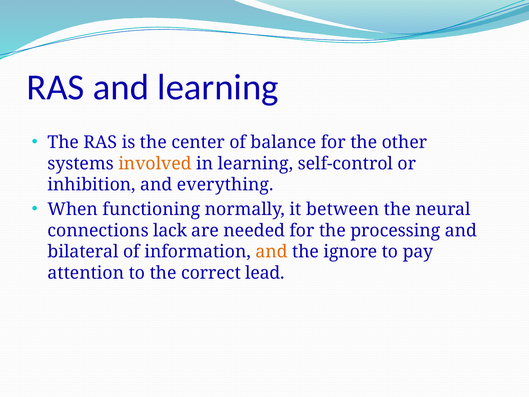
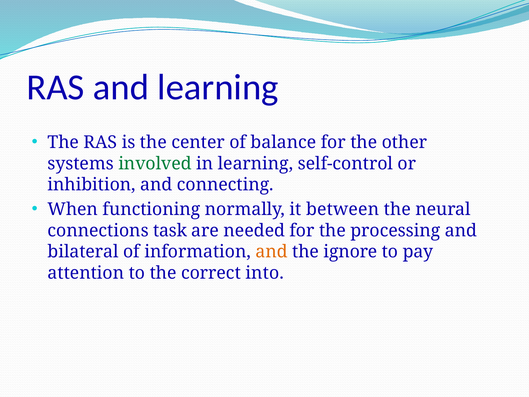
involved colour: orange -> green (155, 163)
everything: everything -> connecting (225, 185)
lack: lack -> task (170, 230)
lead: lead -> into (265, 273)
